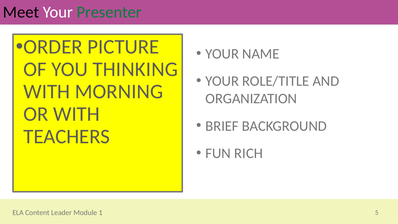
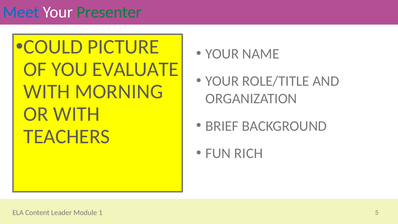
Meet colour: black -> blue (21, 12)
ORDER: ORDER -> COULD (53, 47)
THINKING: THINKING -> EVALUATE (135, 69)
